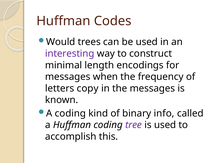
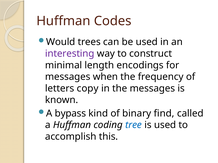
A coding: coding -> bypass (70, 114)
info: info -> find (164, 114)
tree colour: purple -> blue (134, 125)
